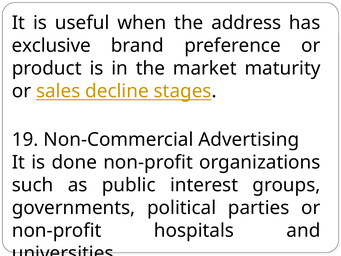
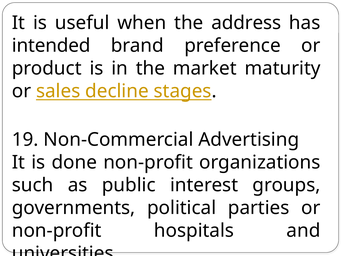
exclusive: exclusive -> intended (51, 46)
